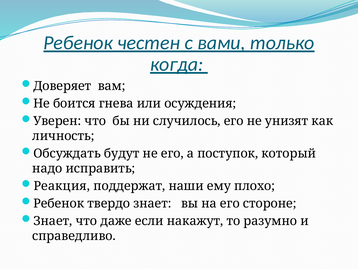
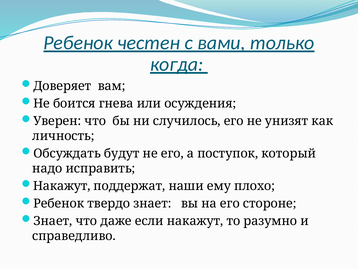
Реакция: Реакция -> Накажут (62, 186)
